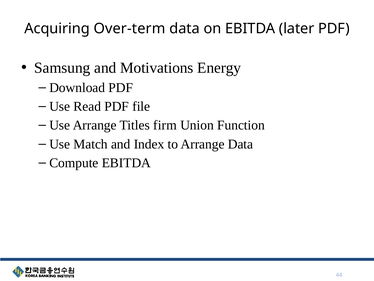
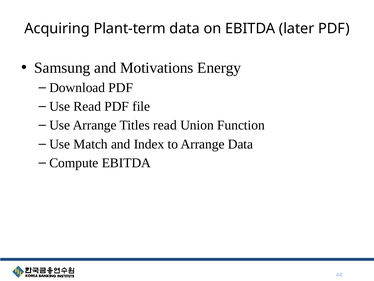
Over-term: Over-term -> Plant-term (130, 29)
Titles firm: firm -> read (165, 125)
